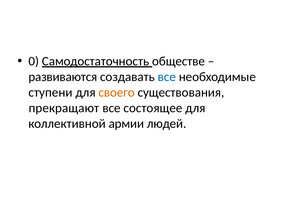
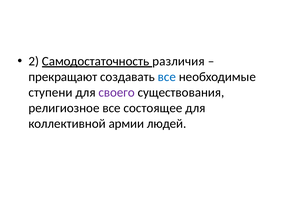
0: 0 -> 2 (34, 61)
обществе: обществе -> различия (178, 61)
развиваются: развиваются -> прекращают (63, 77)
своего colour: orange -> purple (117, 92)
прекращают: прекращают -> религиозное (64, 108)
